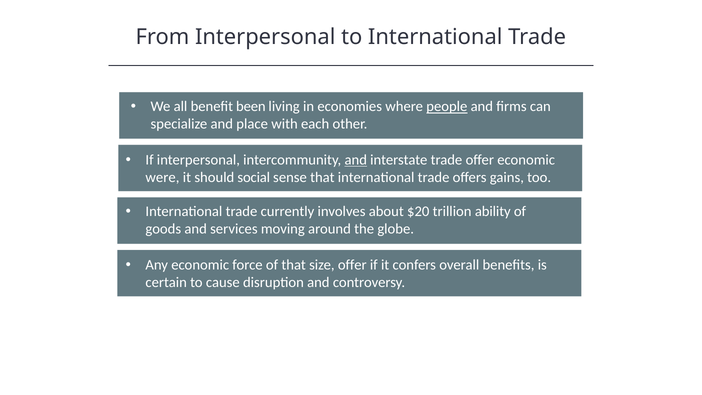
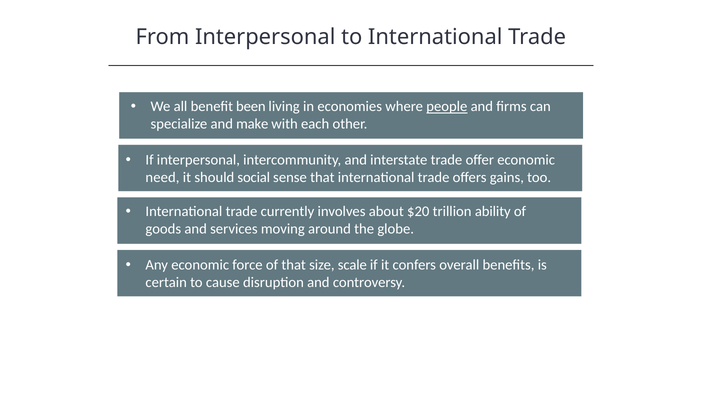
place: place -> make (252, 124)
and underline: present -> none (356, 160)
were: were -> need (162, 178)
size offer: offer -> scale (352, 265)
